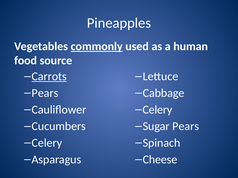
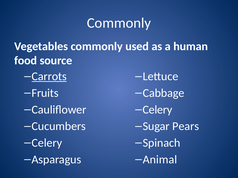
Pineapples: Pineapples -> Commonly (119, 23)
commonly underline: present -> none (97, 46)
Pears: Pears -> Fruits (45, 93)
Cheese: Cheese -> Animal (160, 160)
